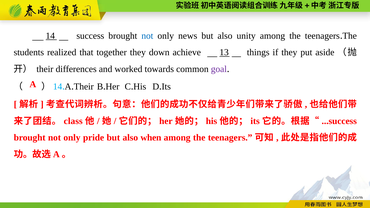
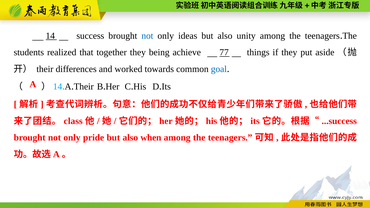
news: news -> ideas (188, 36)
down: down -> being (159, 52)
13: 13 -> 77 (224, 52)
goal colour: purple -> blue (219, 69)
